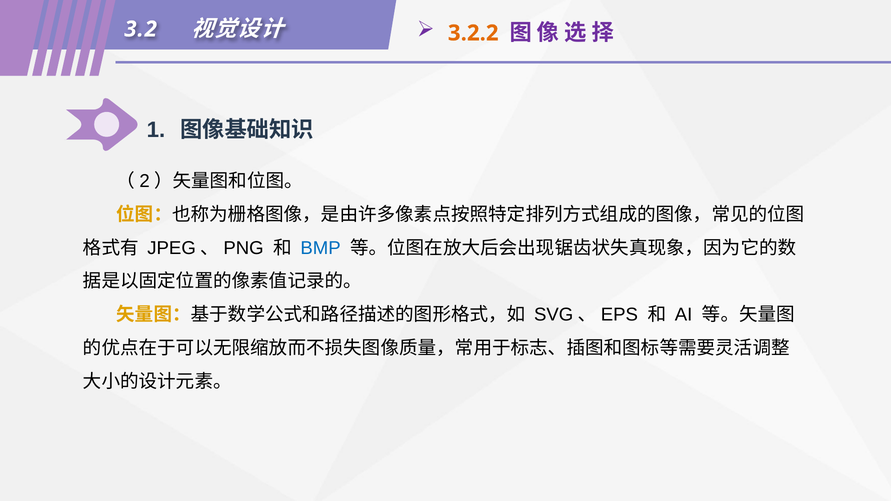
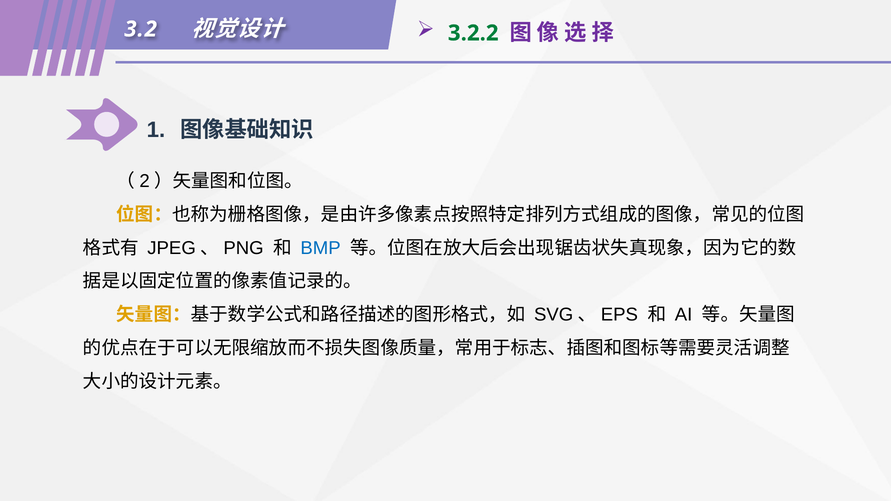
3.2.2 colour: orange -> green (473, 33)
